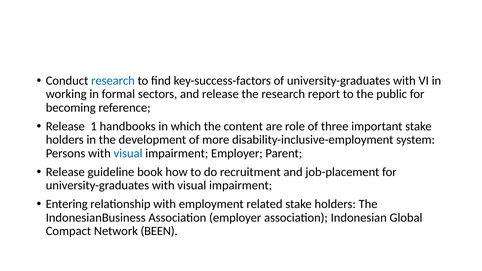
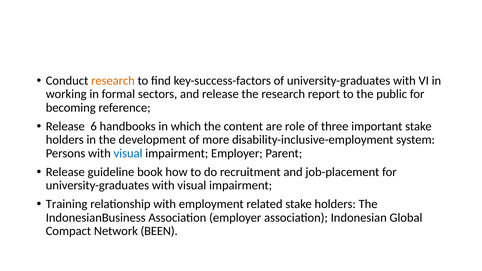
research colour: blue -> orange (113, 81)
1: 1 -> 6 (94, 126)
Entering: Entering -> Training (67, 204)
